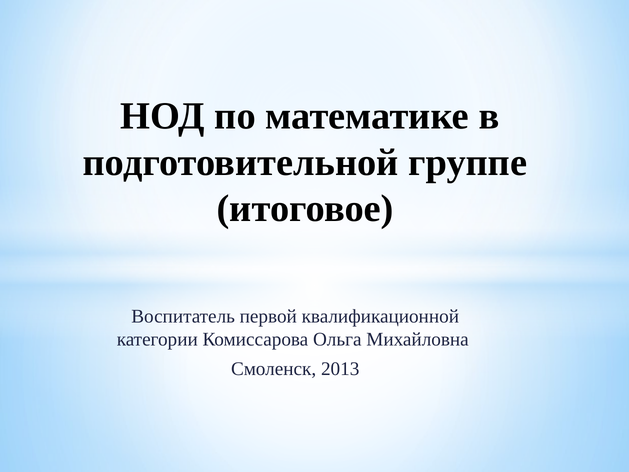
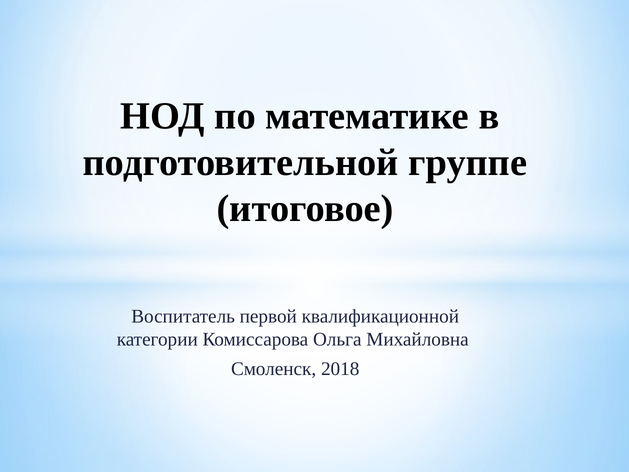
2013: 2013 -> 2018 (340, 369)
